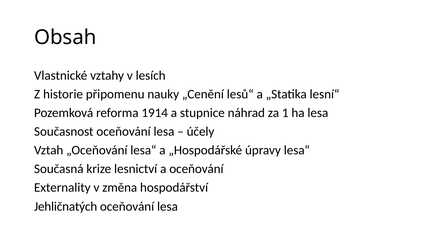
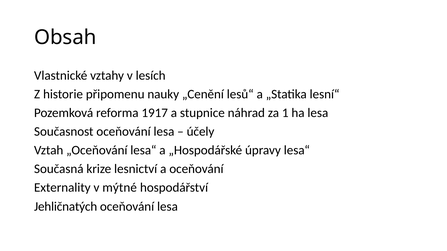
1914: 1914 -> 1917 (155, 113)
změna: změna -> mýtné (120, 188)
